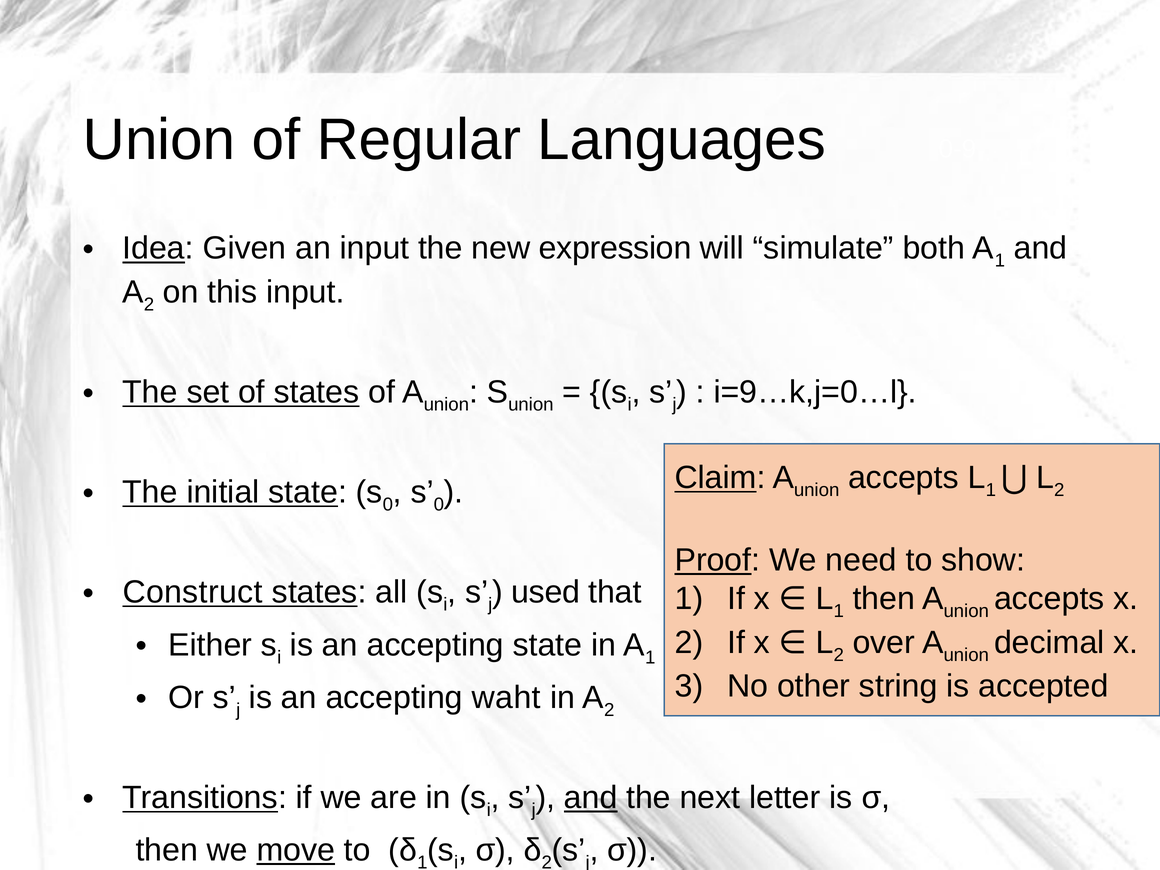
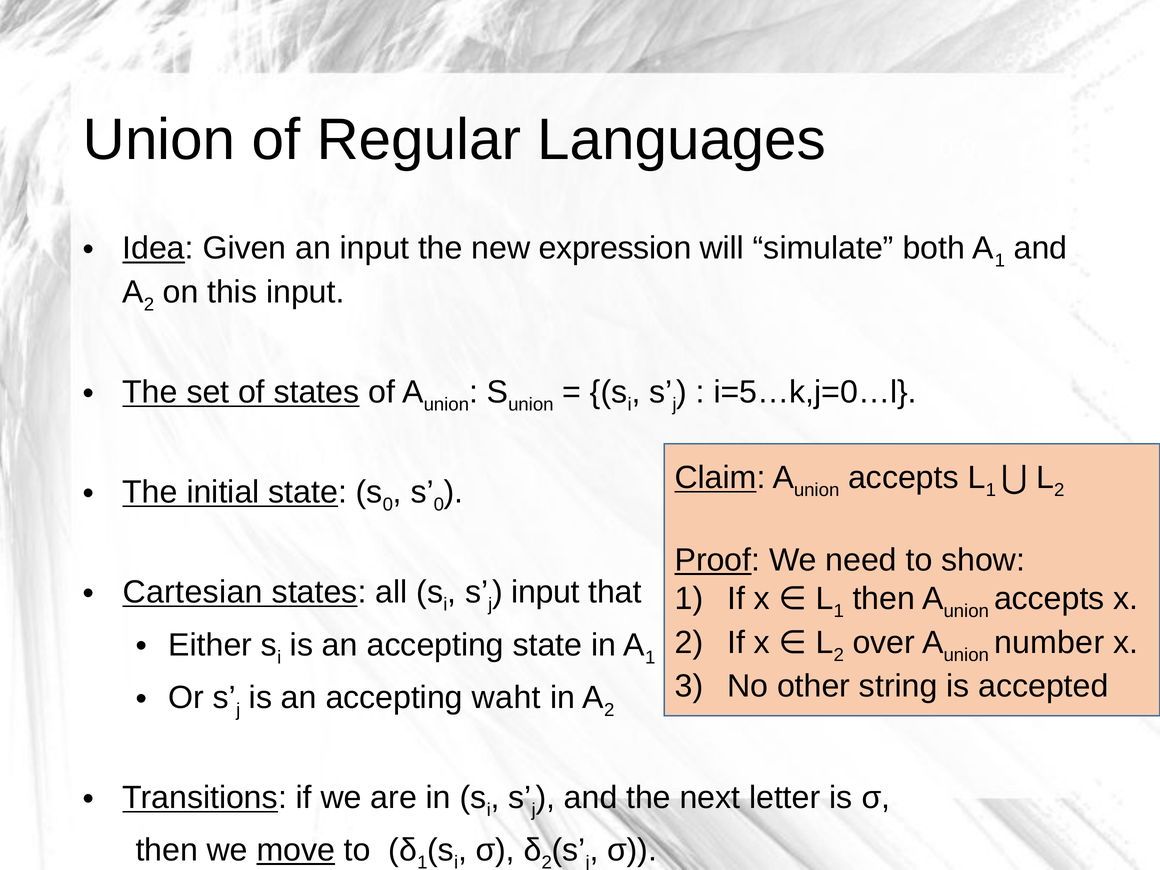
i=9…k,j=0…l: i=9…k,j=0…l -> i=5…k,j=0…l (815, 392)
Construct: Construct -> Cartesian (193, 592)
used: used -> input (546, 592)
decimal: decimal -> number (1049, 642)
and underline: present -> none (591, 797)
